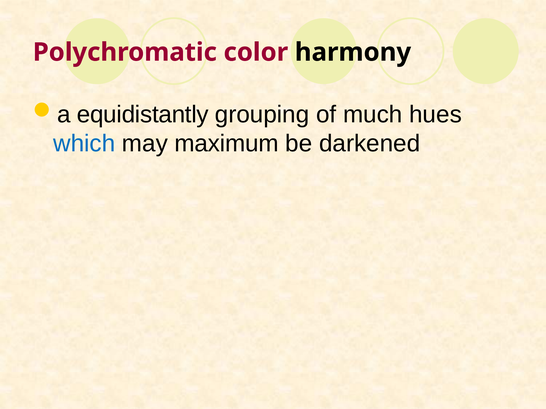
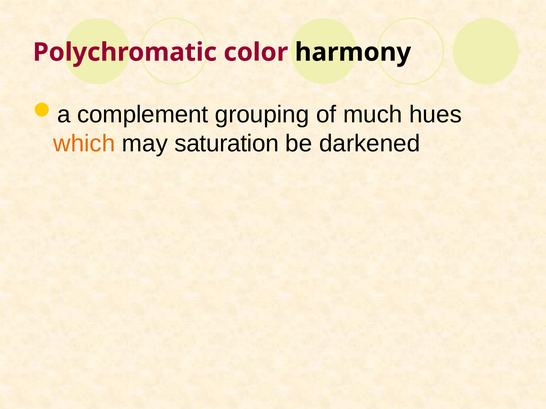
equidistantly: equidistantly -> complement (143, 115)
which colour: blue -> orange (84, 144)
maximum: maximum -> saturation (227, 144)
